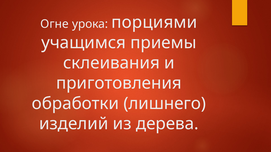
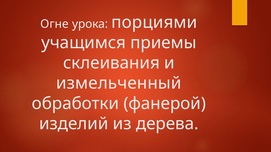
приготовления: приготовления -> измельченный (119, 83)
лишнего: лишнего -> фанерой (165, 104)
